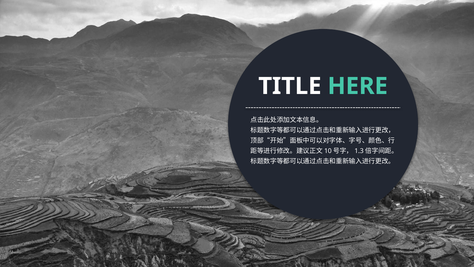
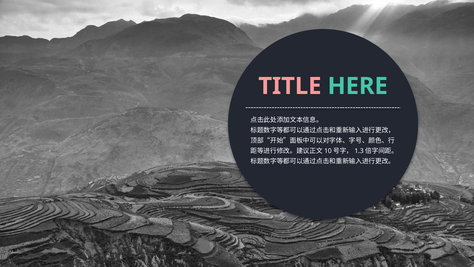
TITLE colour: white -> pink (290, 86)
